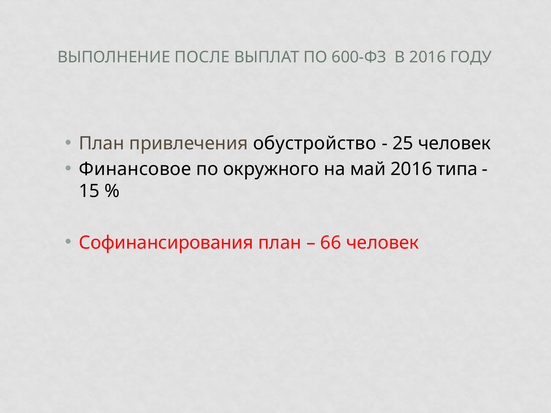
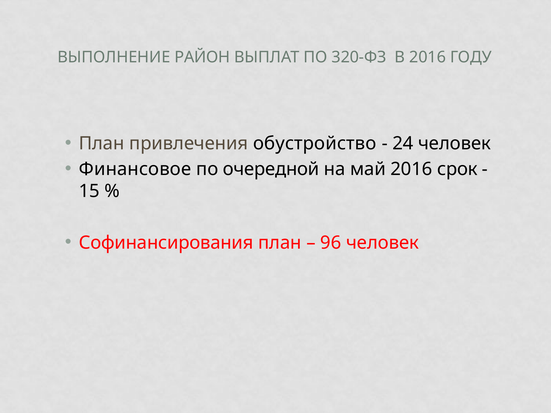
ПОСЛЕ: ПОСЛЕ -> РАЙОН (202, 57)
600-ФЗ: 600-ФЗ -> 320-ФЗ (359, 57)
25: 25 -> 24 (403, 144)
окружного: окружного -> очередной (271, 169)
типа: типа -> срок (457, 169)
66: 66 -> 96 (331, 243)
